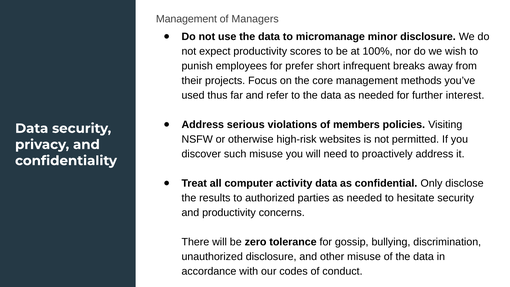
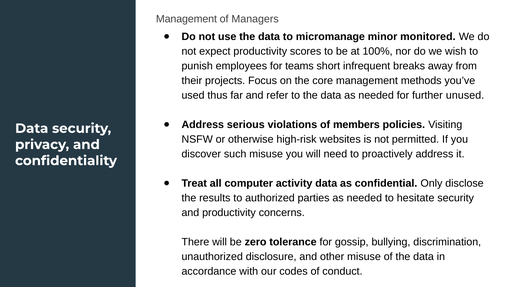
minor disclosure: disclosure -> monitored (428, 37)
prefer: prefer -> teams (299, 66)
interest: interest -> unused (465, 95)
